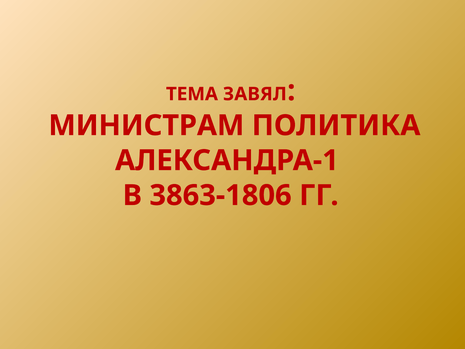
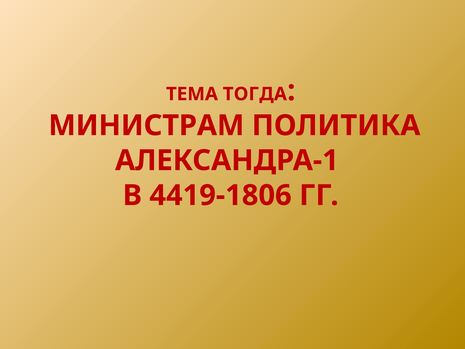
ЗАВЯЛ: ЗАВЯЛ -> ТОГДА (255, 94)
3863-1806: 3863-1806 -> 4419-1806 (221, 195)
